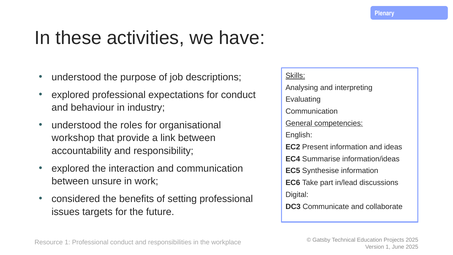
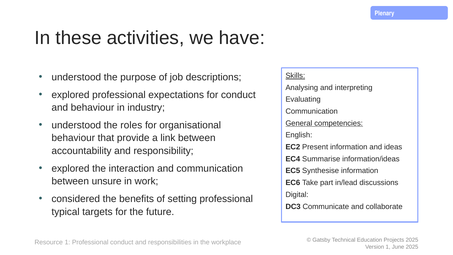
workshop: workshop -> behaviour (73, 138)
issues: issues -> typical (66, 212)
